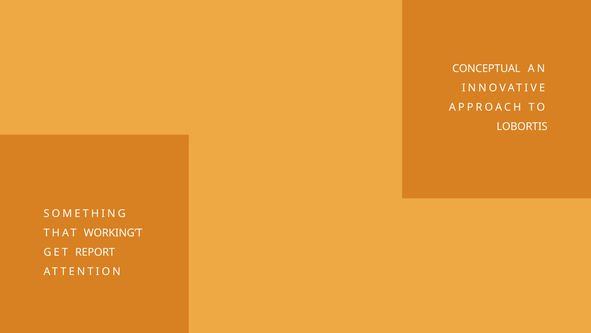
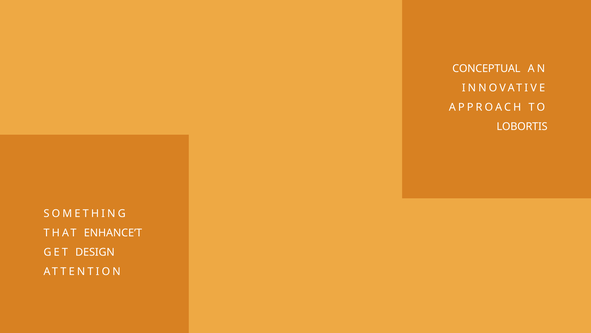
WORKING’T: WORKING’T -> ENHANCE’T (113, 232)
REPORT: REPORT -> DESIGN (95, 252)
